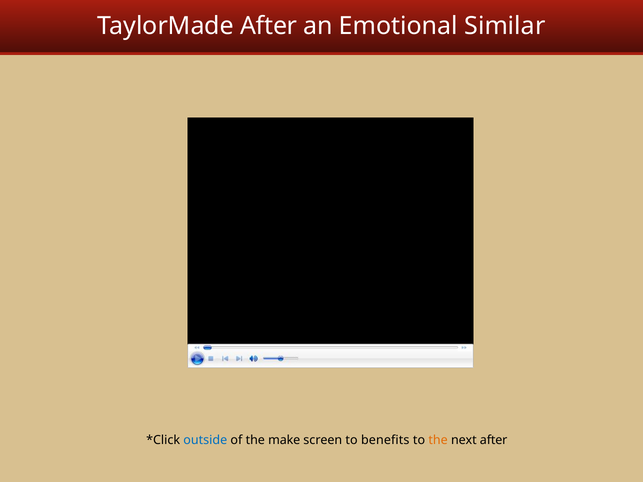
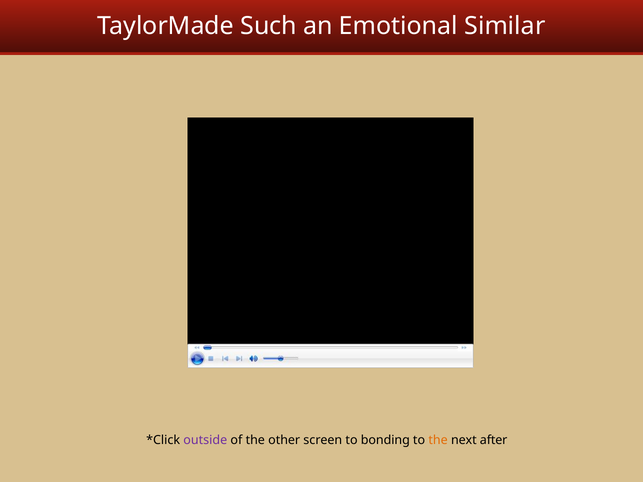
TaylorMade After: After -> Such (269, 26)
outside colour: blue -> purple (205, 440)
make: make -> other (284, 440)
benefits: benefits -> bonding (385, 440)
